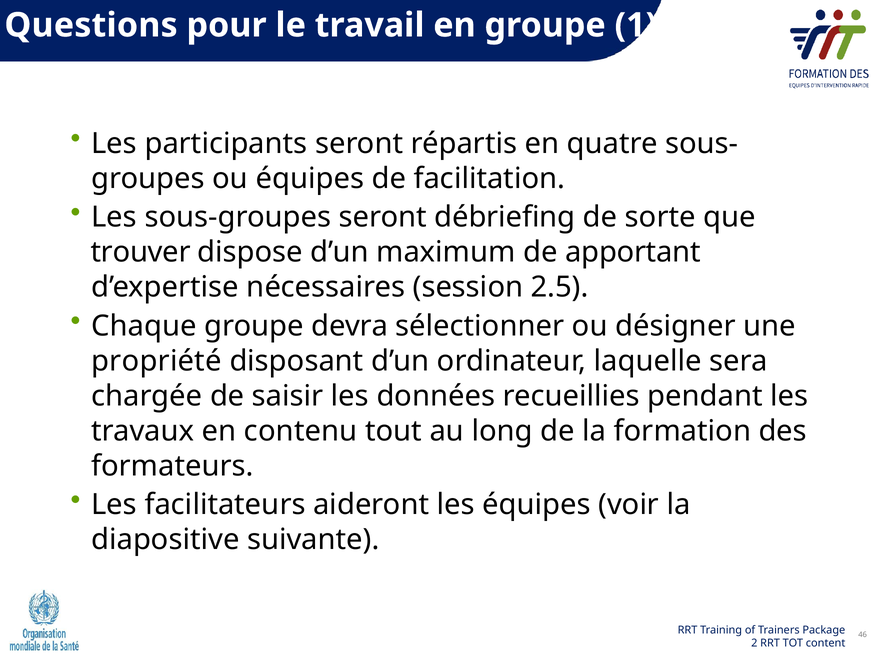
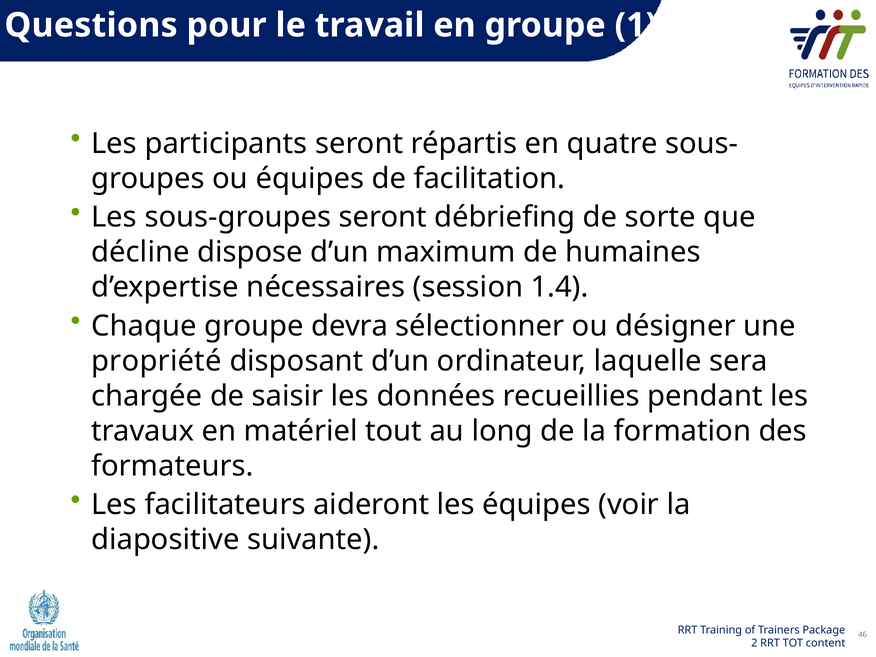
trouver: trouver -> décline (141, 252)
apportant: apportant -> humaines (633, 252)
2.5: 2.5 -> 1.4 (560, 287)
contenu: contenu -> matériel (301, 431)
